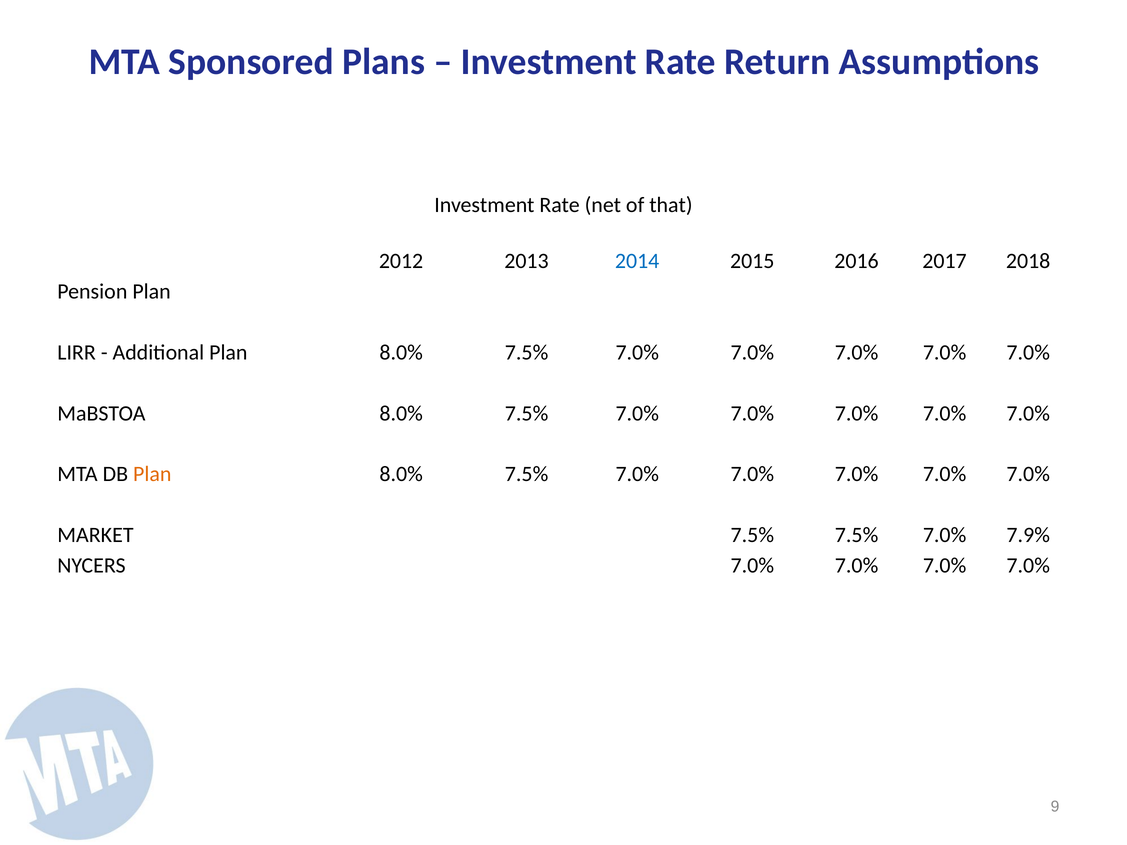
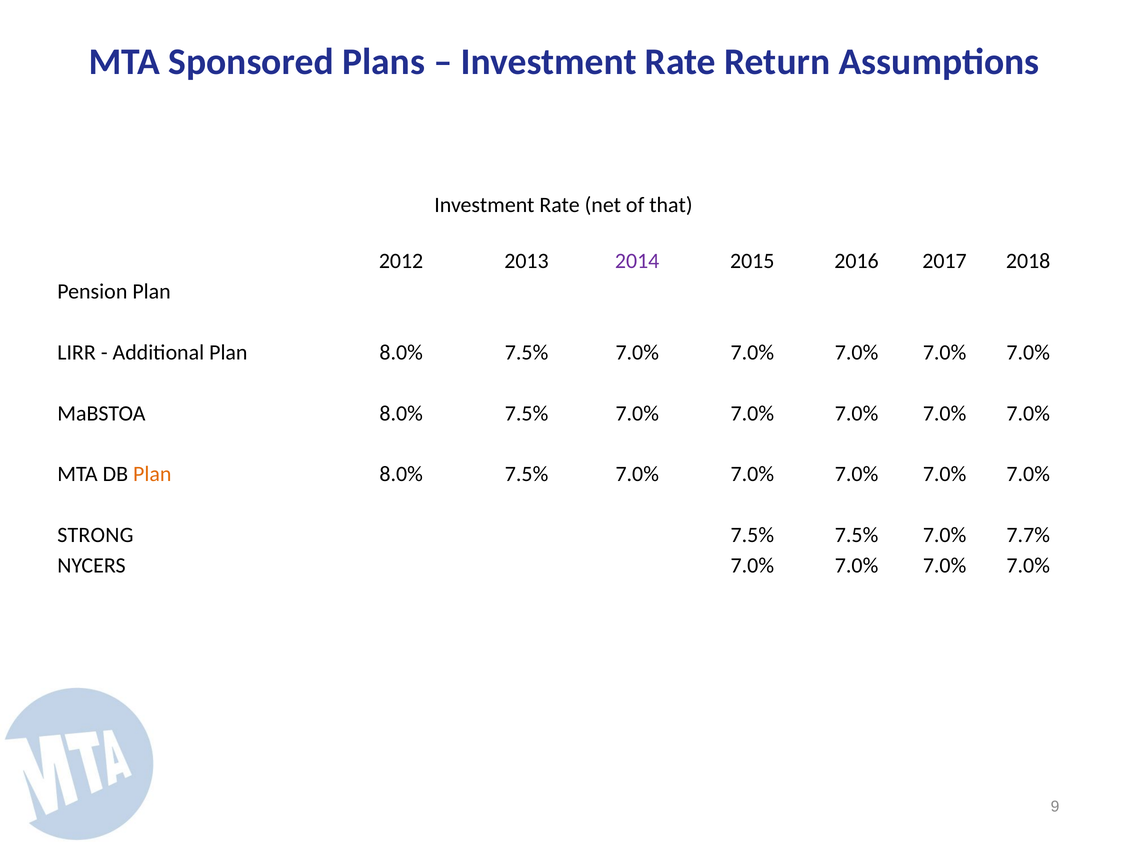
2014 colour: blue -> purple (637, 261)
MARKET: MARKET -> STRONG (95, 535)
7.9%: 7.9% -> 7.7% (1028, 535)
